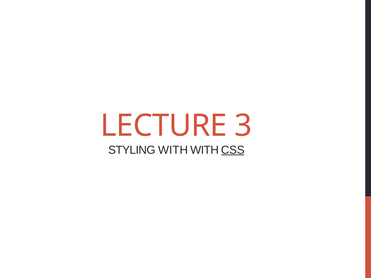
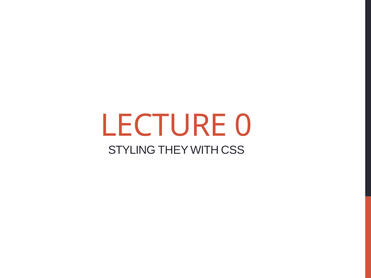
3: 3 -> 0 (243, 126)
STYLING WITH: WITH -> THEY (173, 150)
CSS underline: present -> none (233, 150)
